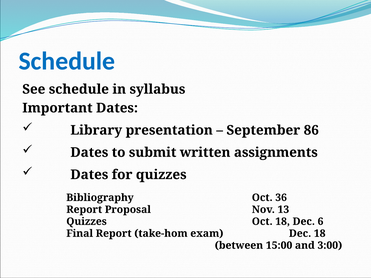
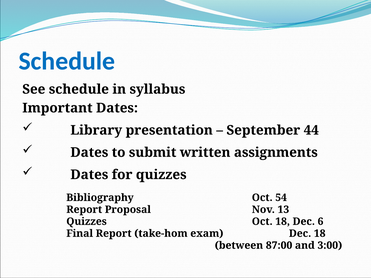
86: 86 -> 44 (311, 130)
36: 36 -> 54 (281, 198)
15:00: 15:00 -> 87:00 (279, 246)
